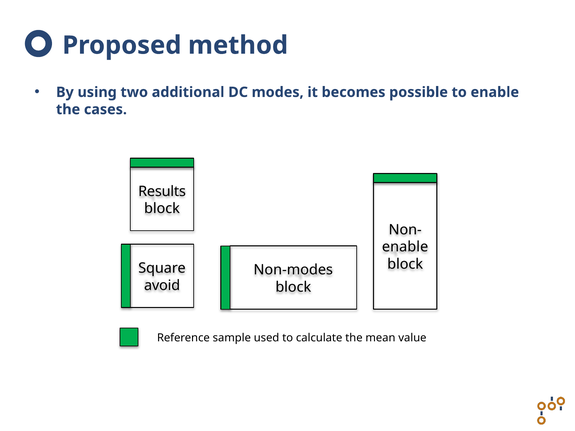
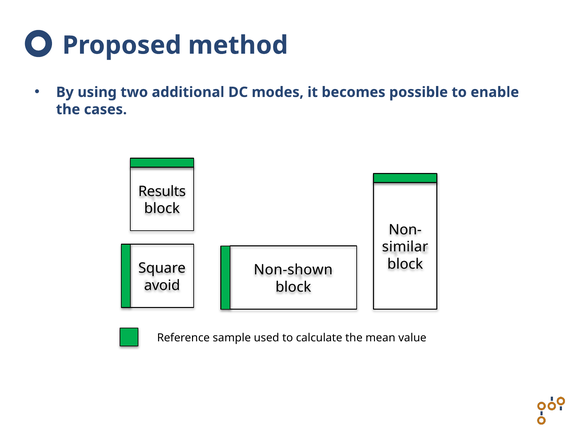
enable: enable -> similar (405, 247)
Non-modes: Non-modes -> Non-shown (293, 270)
